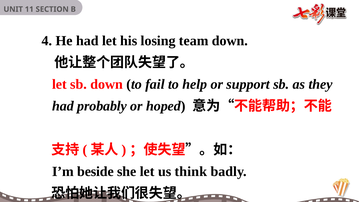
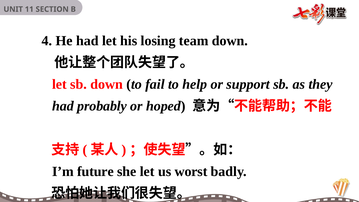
beside: beside -> future (95, 171)
think: think -> worst (191, 171)
